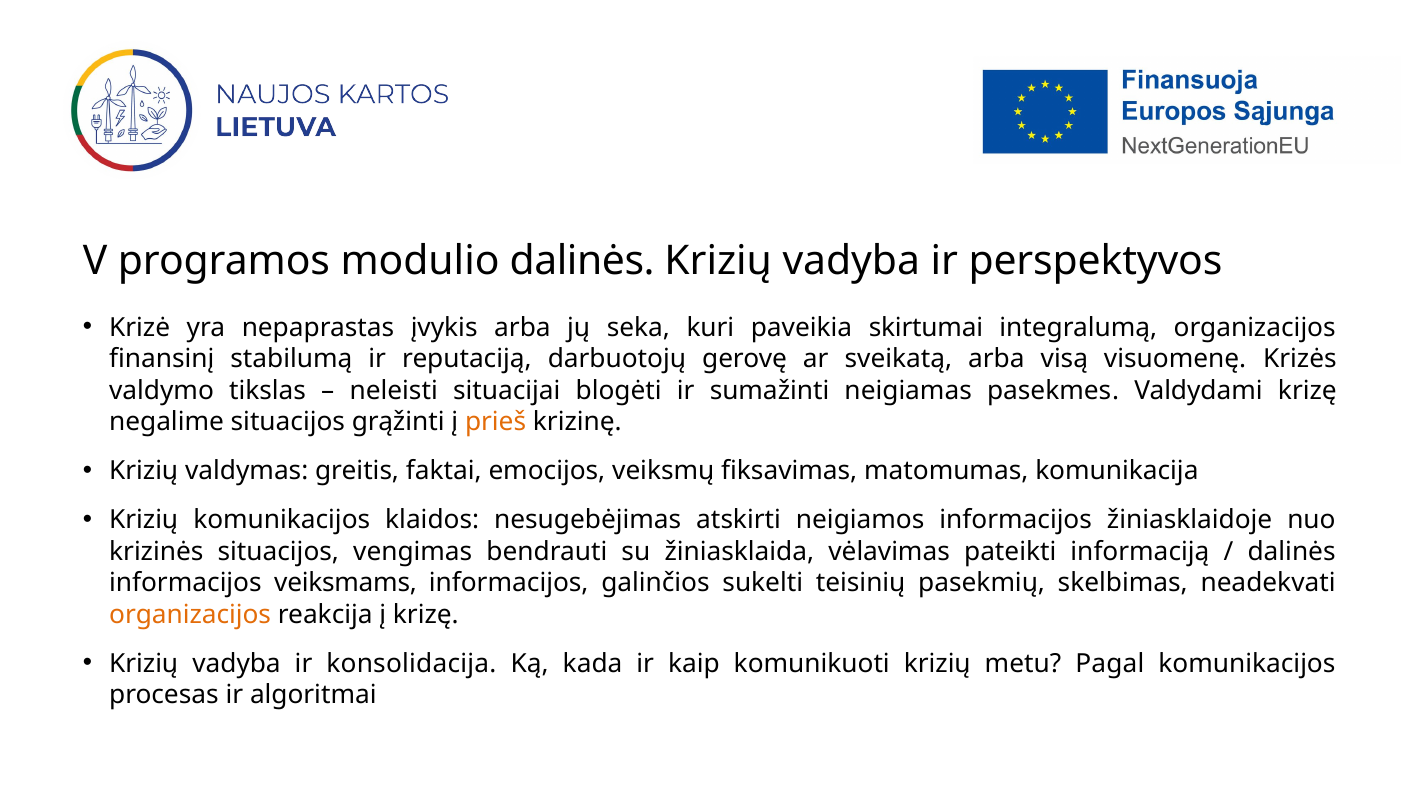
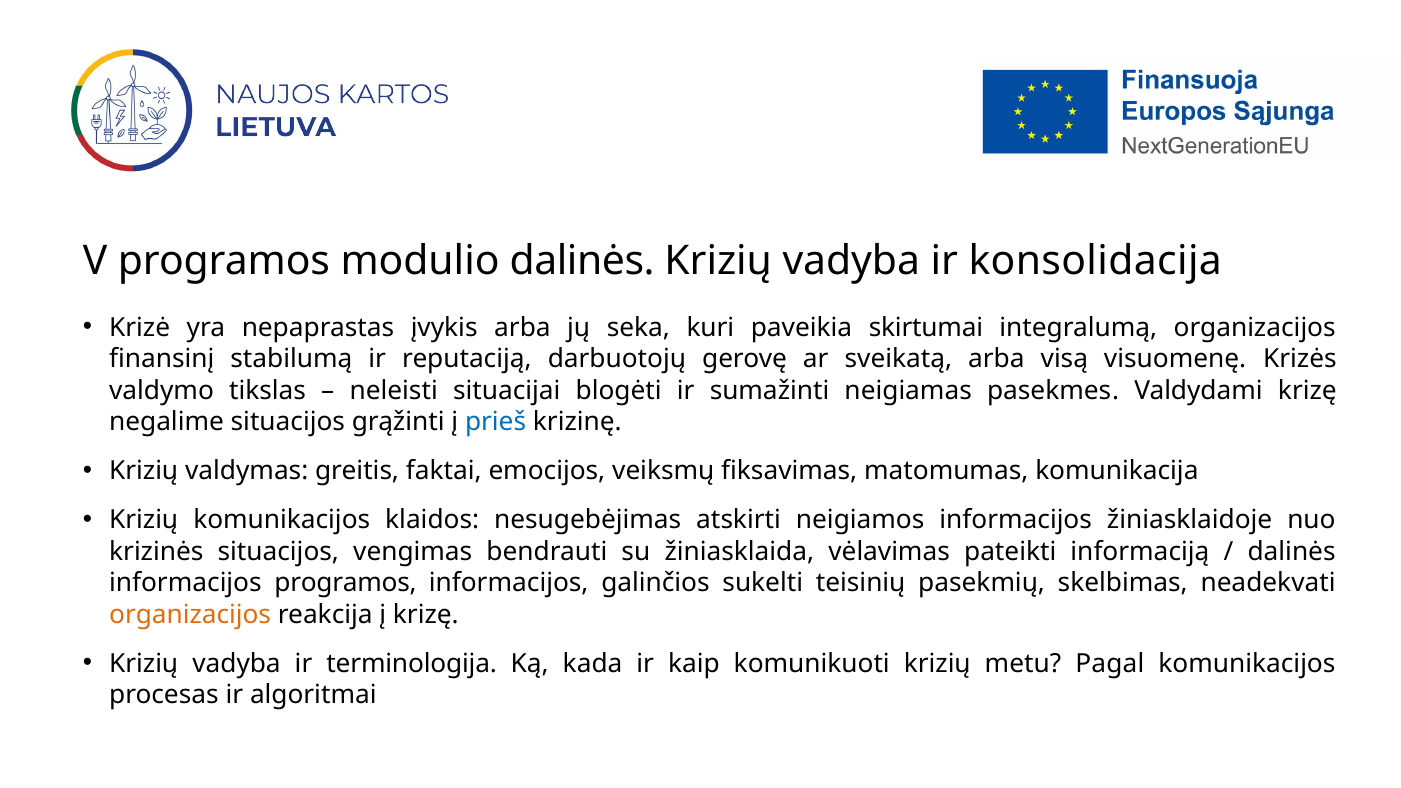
perspektyvos: perspektyvos -> konsolidacija (1095, 261)
prieš colour: orange -> blue (496, 422)
informacijos veiksmams: veiksmams -> programos (346, 583)
konsolidacija: konsolidacija -> terminologija (412, 664)
